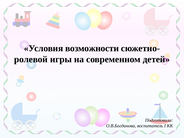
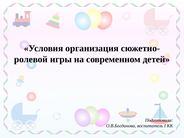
возможности: возможности -> организация (92, 48)
